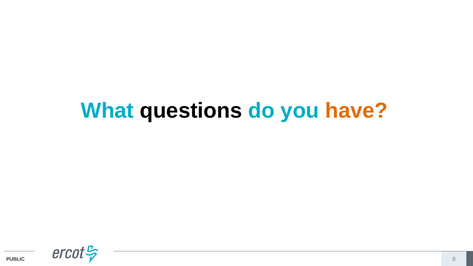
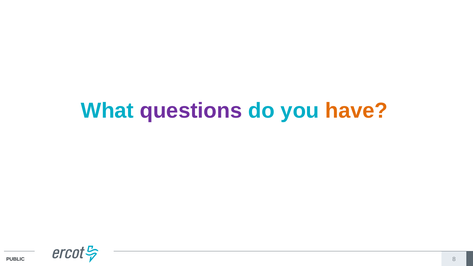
questions colour: black -> purple (191, 111)
